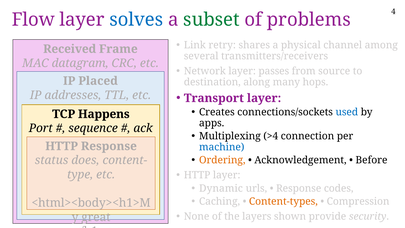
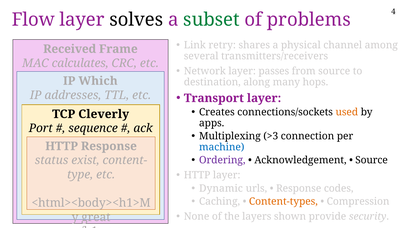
solves colour: blue -> black (136, 20)
datagram: datagram -> calculates (80, 63)
Placed: Placed -> Which (98, 81)
used colour: blue -> orange (347, 112)
Happens: Happens -> Cleverly (104, 114)
>4: >4 -> >3 (271, 136)
Ordering colour: orange -> purple (222, 160)
Before: Before -> Source (372, 160)
does: does -> exist (85, 160)
